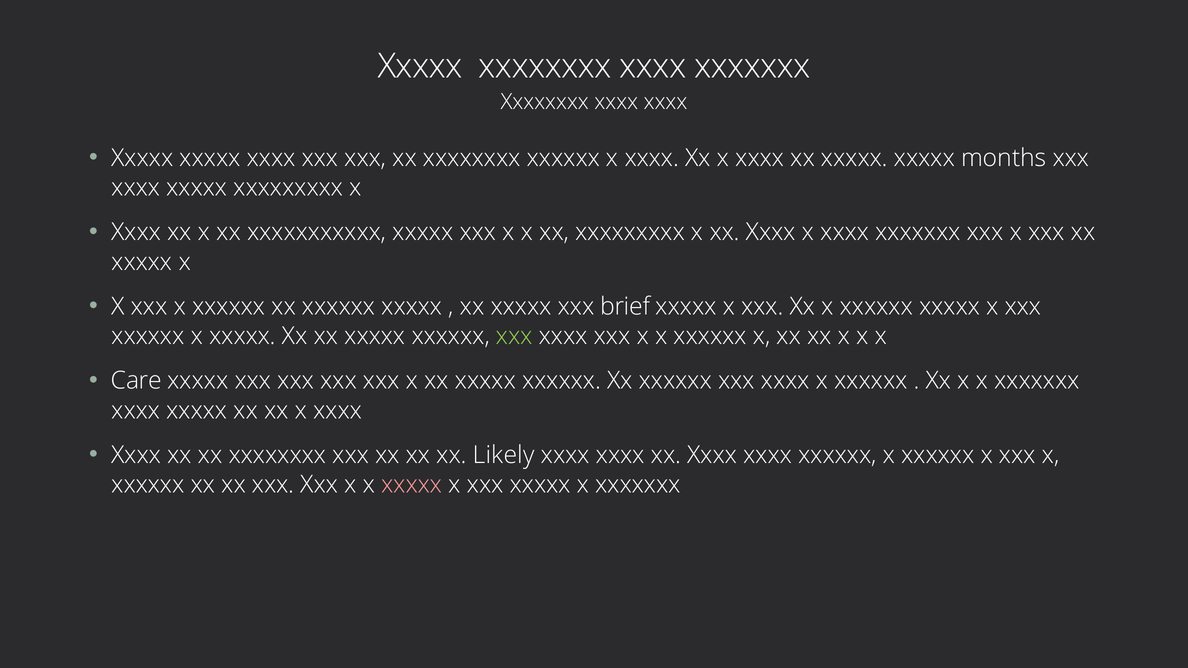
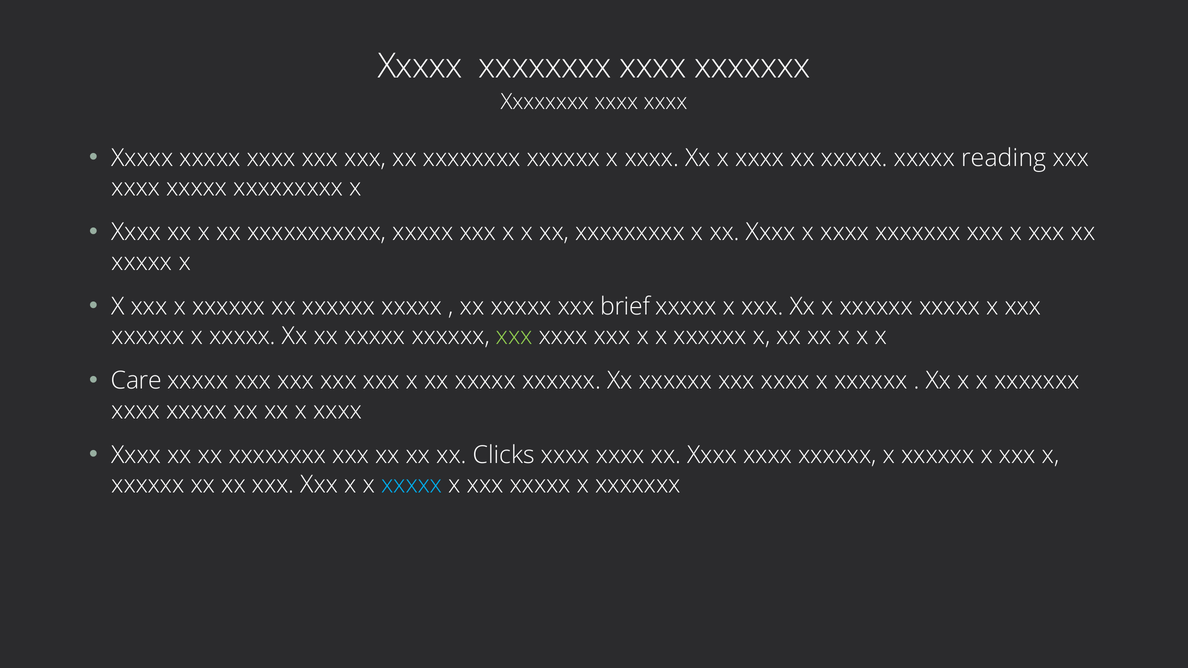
months: months -> reading (1004, 158)
Likely: Likely -> Clicks (504, 455)
xxxxx colour: pink -> light blue (412, 485)
